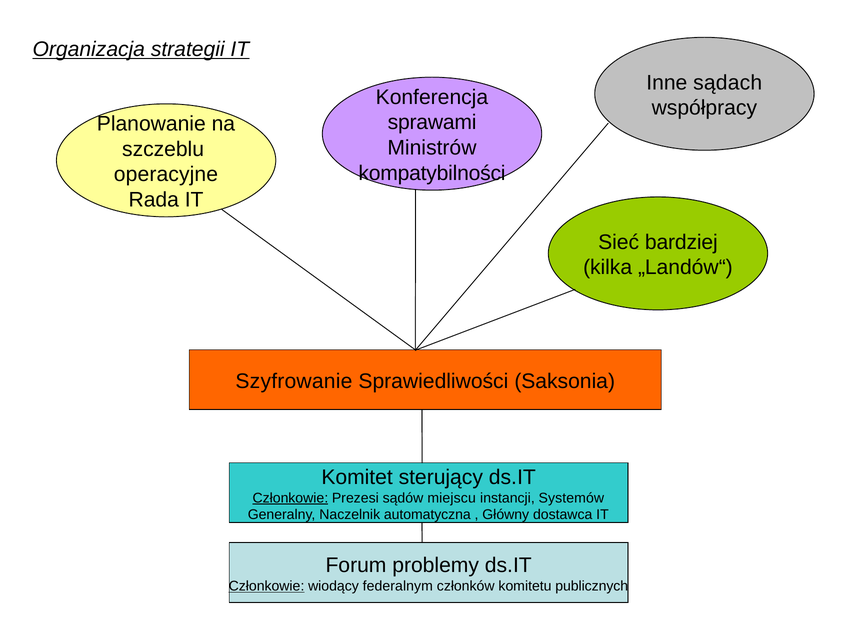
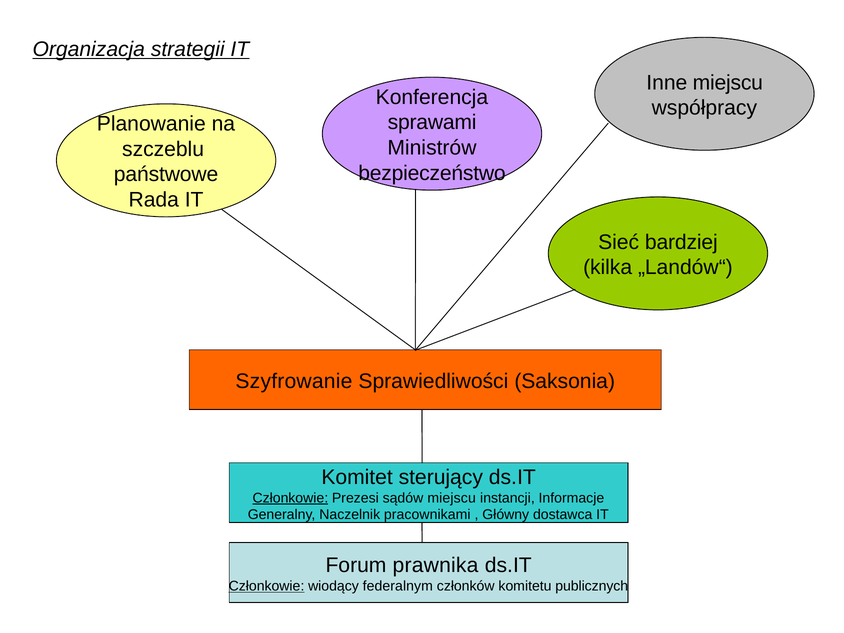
Inne sądach: sądach -> miejscu (728, 83)
kompatybilności: kompatybilności -> bezpieczeństwo (432, 173)
operacyjne: operacyjne -> państwowe (166, 174)
Systemów: Systemów -> Informacje (571, 498)
automatyczna: automatyczna -> pracownikami (427, 515)
problemy: problemy -> prawnika (436, 565)
